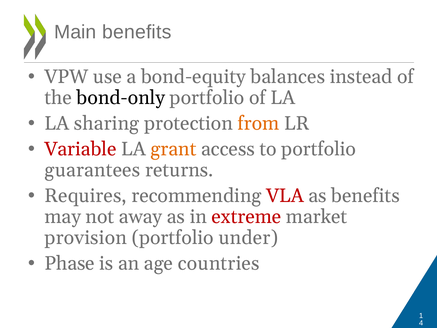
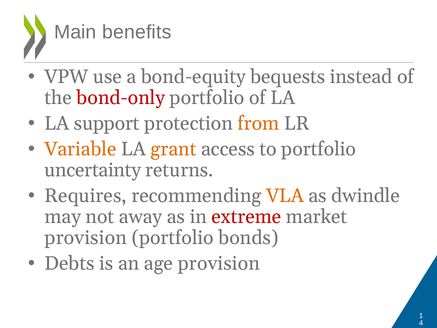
balances: balances -> bequests (288, 77)
bond-only colour: black -> red (121, 98)
sharing: sharing -> support (107, 123)
Variable colour: red -> orange (81, 149)
guarantees: guarantees -> uncertainty (93, 170)
VLA colour: red -> orange (285, 196)
as benefits: benefits -> dwindle (366, 196)
under: under -> bonds (248, 238)
Phase: Phase -> Debts (70, 263)
age countries: countries -> provision (219, 263)
